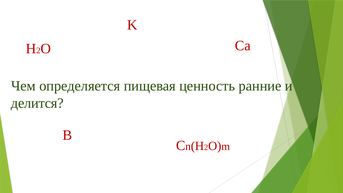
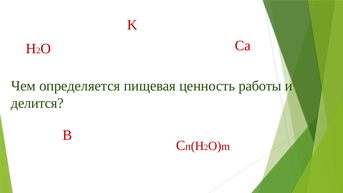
ранние: ранние -> работы (260, 86)
